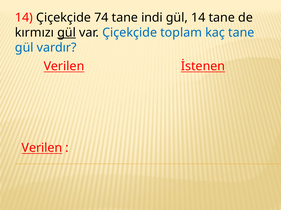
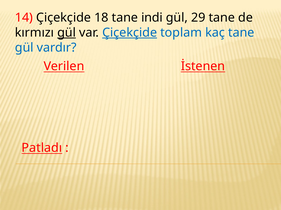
74: 74 -> 18 (101, 18)
gül 14: 14 -> 29 (198, 18)
Çiçekçide underline: none -> present (130, 33)
Verilen: Verilen -> Patladı (42, 148)
